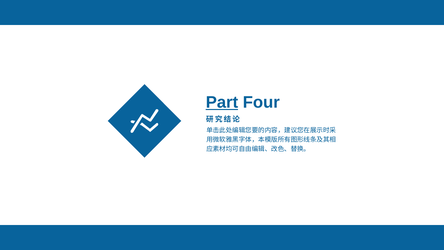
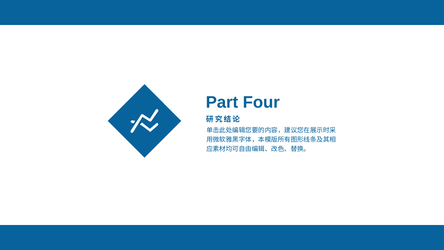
Part underline: present -> none (222, 102)
